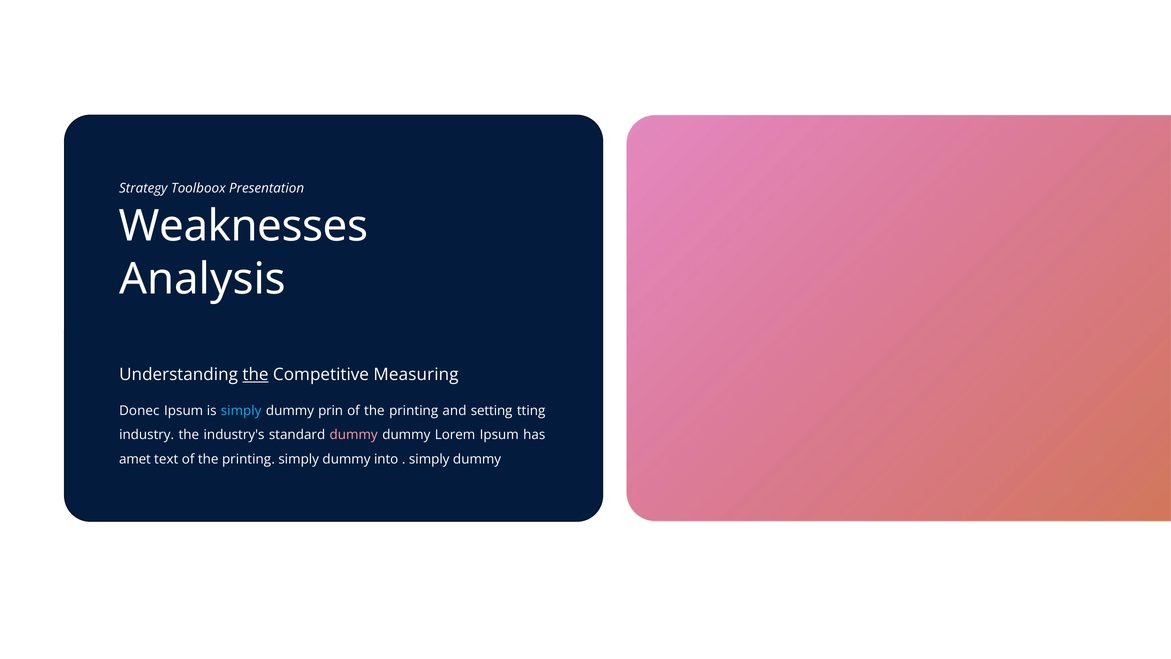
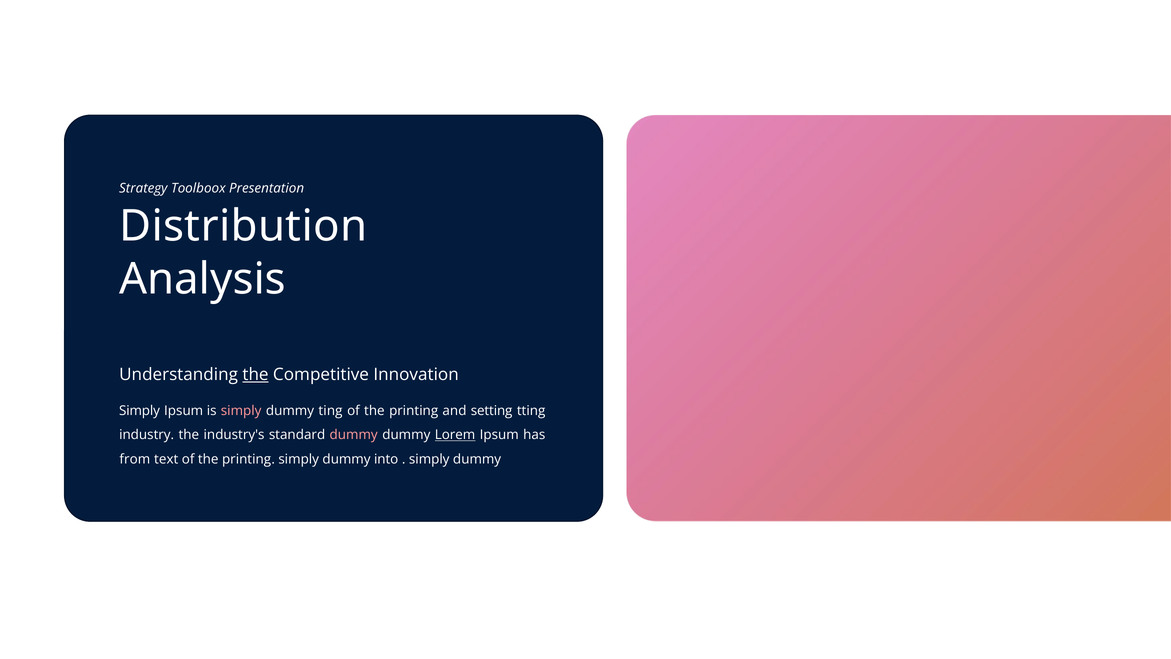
Weaknesses: Weaknesses -> Distribution (243, 226)
Measuring: Measuring -> Innovation (416, 374)
Donec: Donec -> Simply (139, 411)
simply colour: light blue -> pink (241, 411)
prin: prin -> ting (330, 411)
Lorem underline: none -> present (455, 435)
amet: amet -> from (135, 459)
